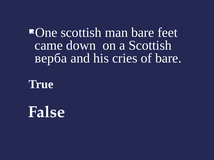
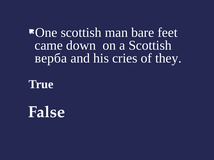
of bare: bare -> they (168, 58)
